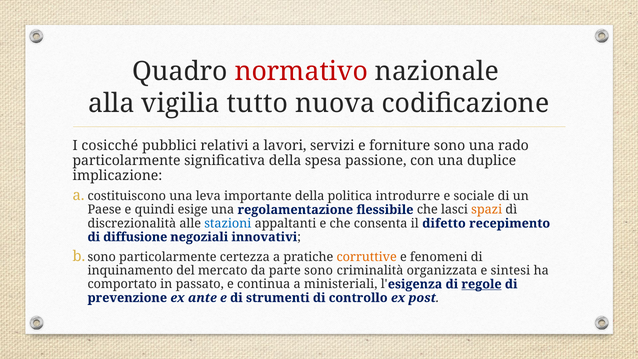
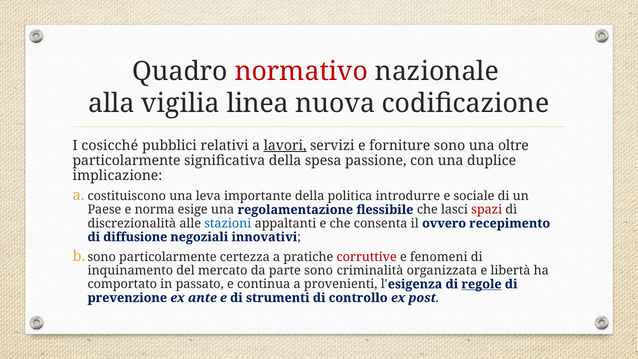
tutto: tutto -> linea (258, 103)
lavori underline: none -> present (285, 146)
rado: rado -> oltre (513, 146)
quindi: quindi -> norma (155, 210)
spazi colour: orange -> red (487, 210)
difetto: difetto -> ovvero (444, 223)
corruttive colour: orange -> red (367, 257)
sintesi: sintesi -> libertà (510, 270)
ministeriali: ministeriali -> provenienti (341, 284)
